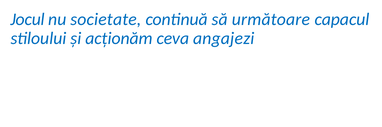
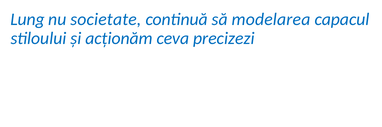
Jocul: Jocul -> Lung (28, 19)
următoare: următoare -> modelarea (271, 19)
angajezi: angajezi -> precizezi (224, 38)
